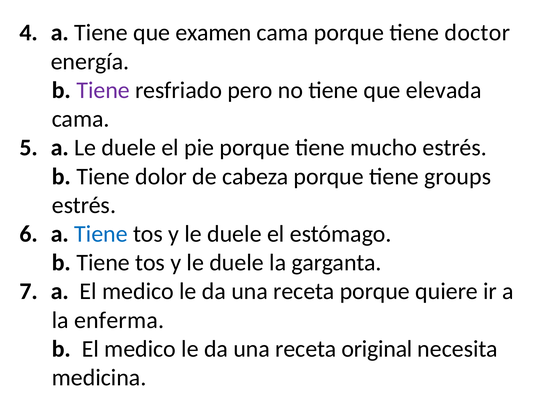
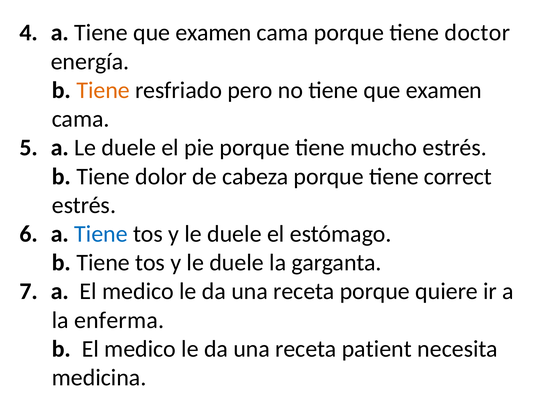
Tiene colour: purple -> orange (103, 90)
no tiene que elevada: elevada -> examen (444, 90)
groups: groups -> correct (458, 176)
original: original -> patient (377, 349)
